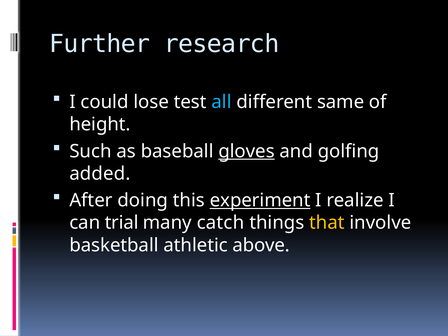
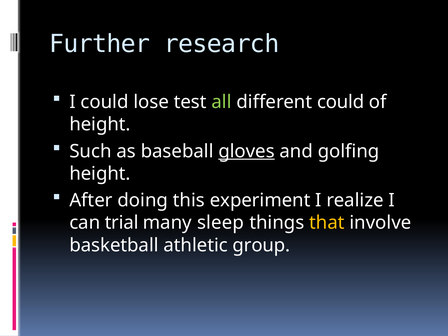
all colour: light blue -> light green (222, 102)
different same: same -> could (341, 102)
added: added -> height (100, 174)
experiment underline: present -> none (260, 200)
catch: catch -> sleep (221, 223)
above: above -> group (261, 245)
